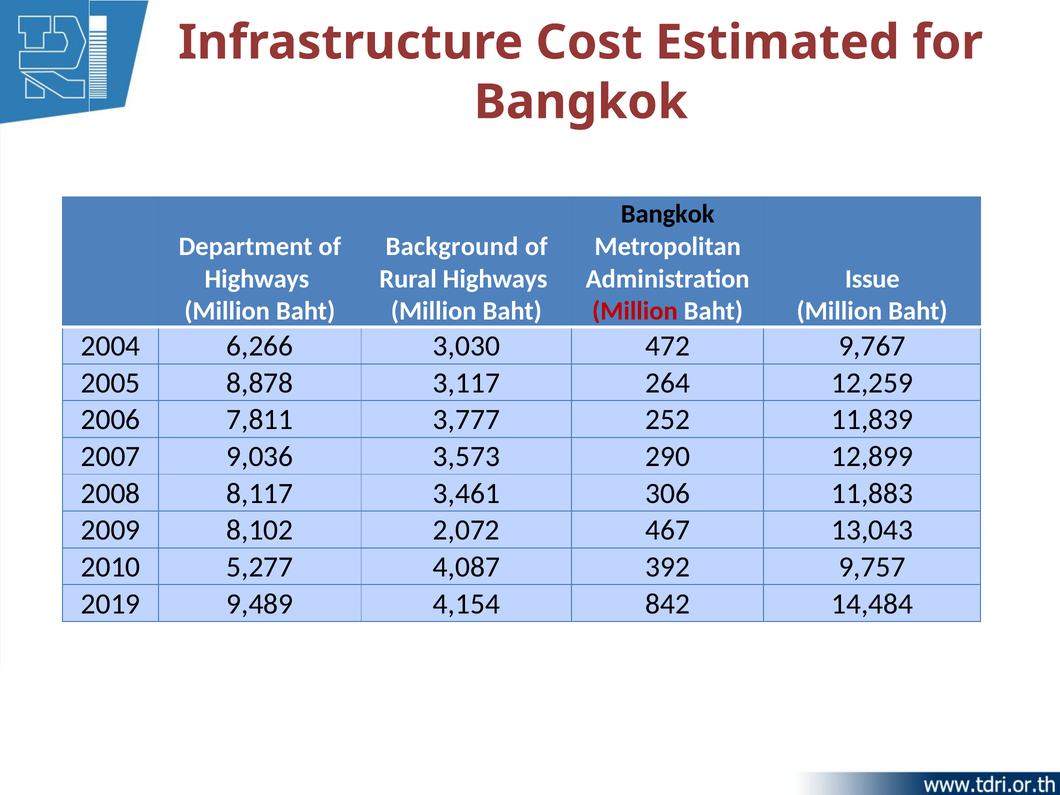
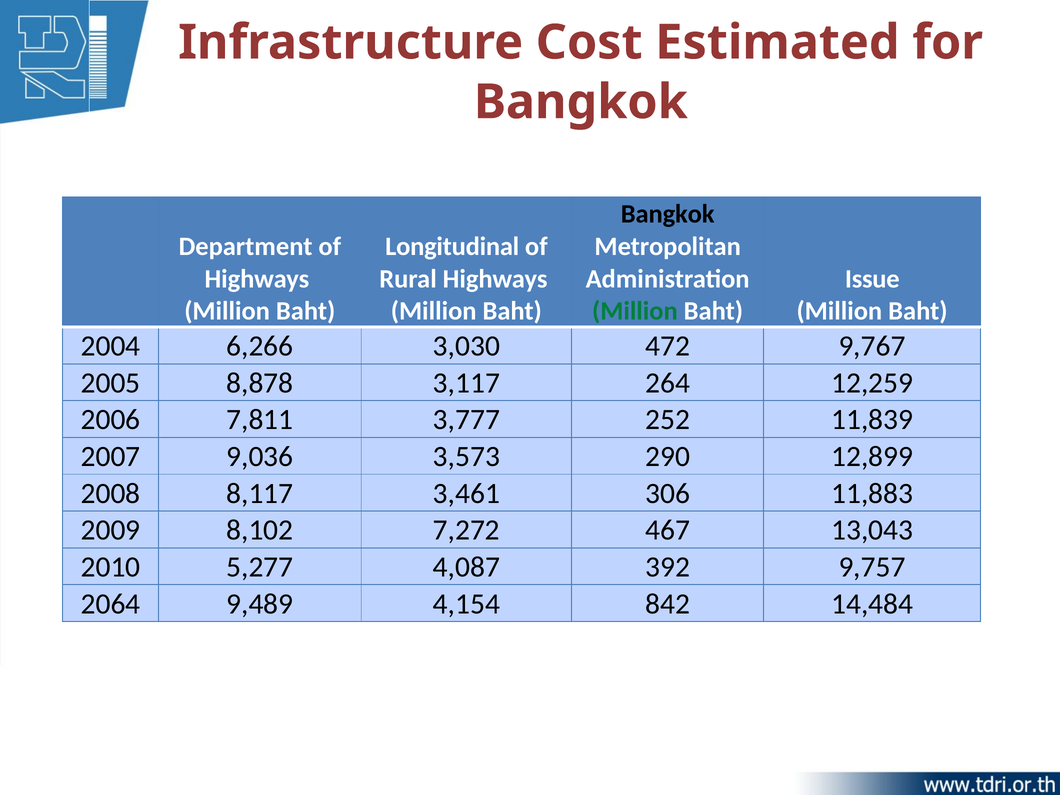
Background: Background -> Longitudinal (452, 246)
Million colour: red -> green (635, 311)
2,072: 2,072 -> 7,272 (466, 530)
2019: 2019 -> 2064 (111, 604)
